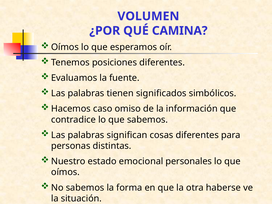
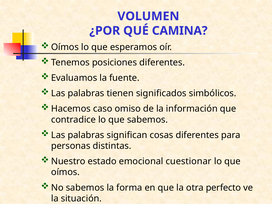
personales: personales -> cuestionar (189, 161)
haberse: haberse -> perfecto (223, 188)
